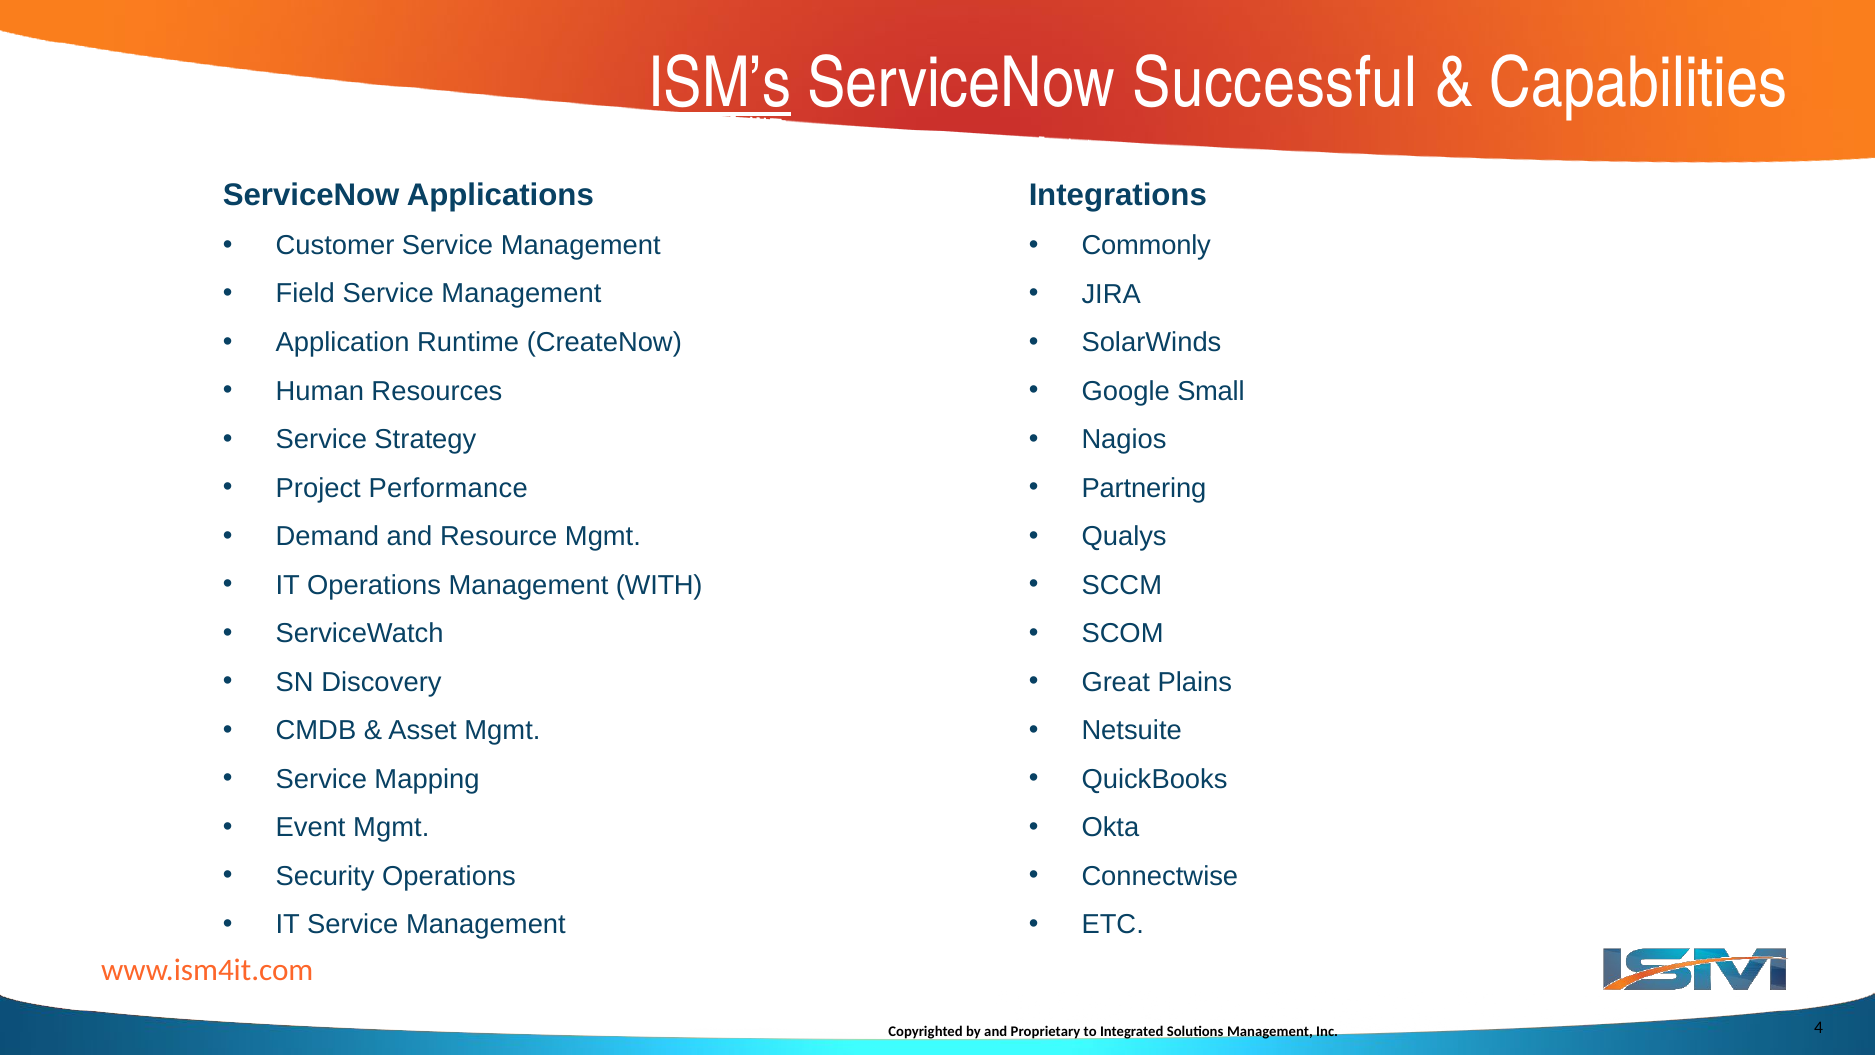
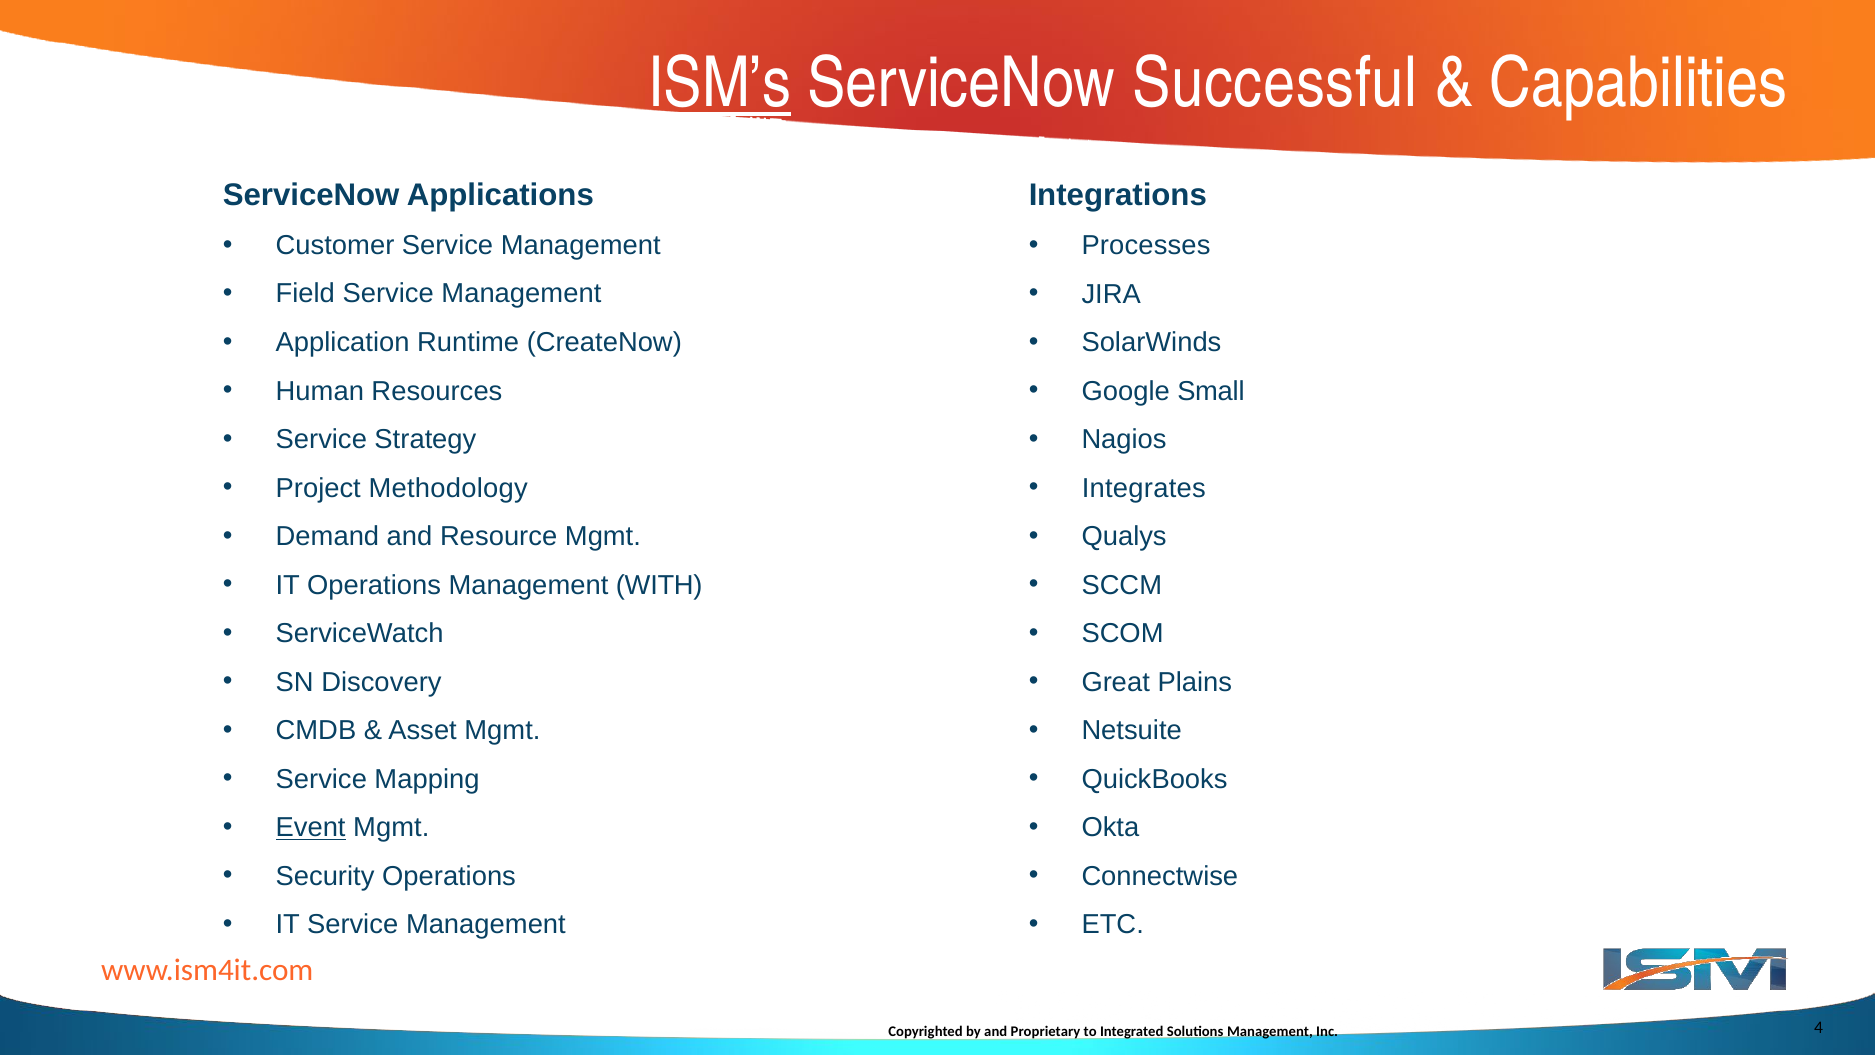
Commonly: Commonly -> Processes (1146, 245)
Performance: Performance -> Methodology (448, 488)
Partnering: Partnering -> Integrates (1144, 488)
Event underline: none -> present (311, 827)
